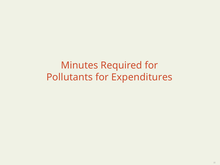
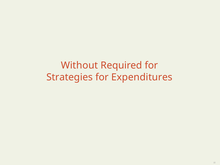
Minutes: Minutes -> Without (79, 65)
Pollutants: Pollutants -> Strategies (70, 77)
